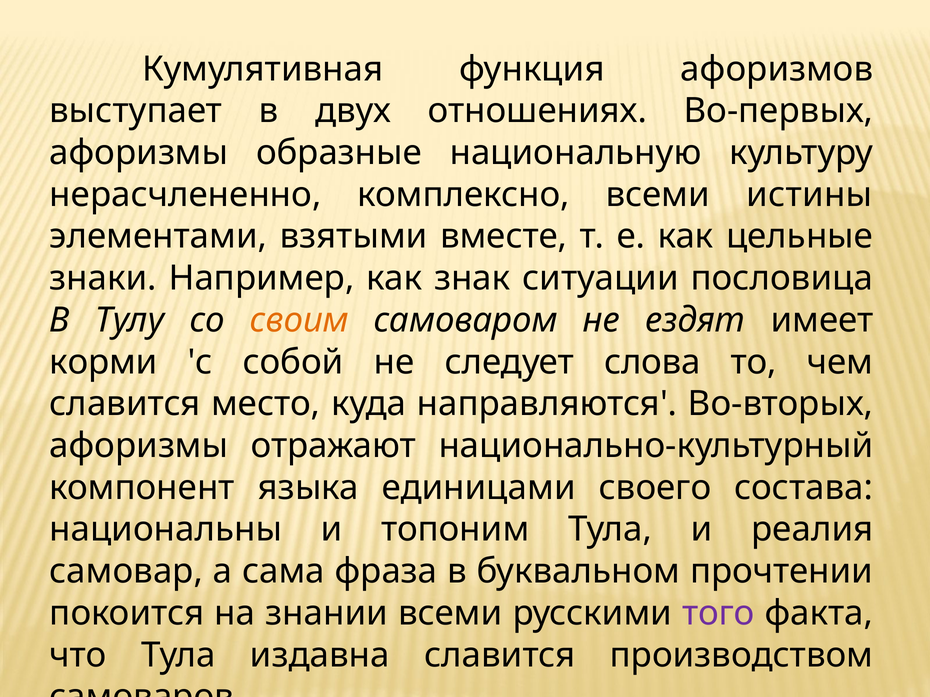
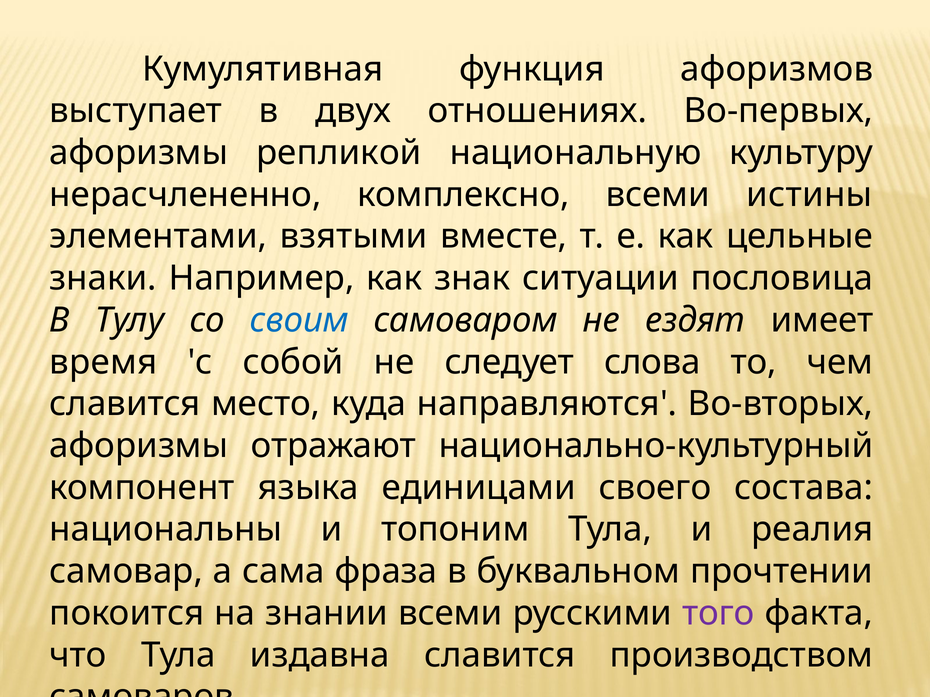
образные: образные -> репликой (339, 153)
своим colour: orange -> blue (299, 320)
корми: корми -> время (103, 362)
